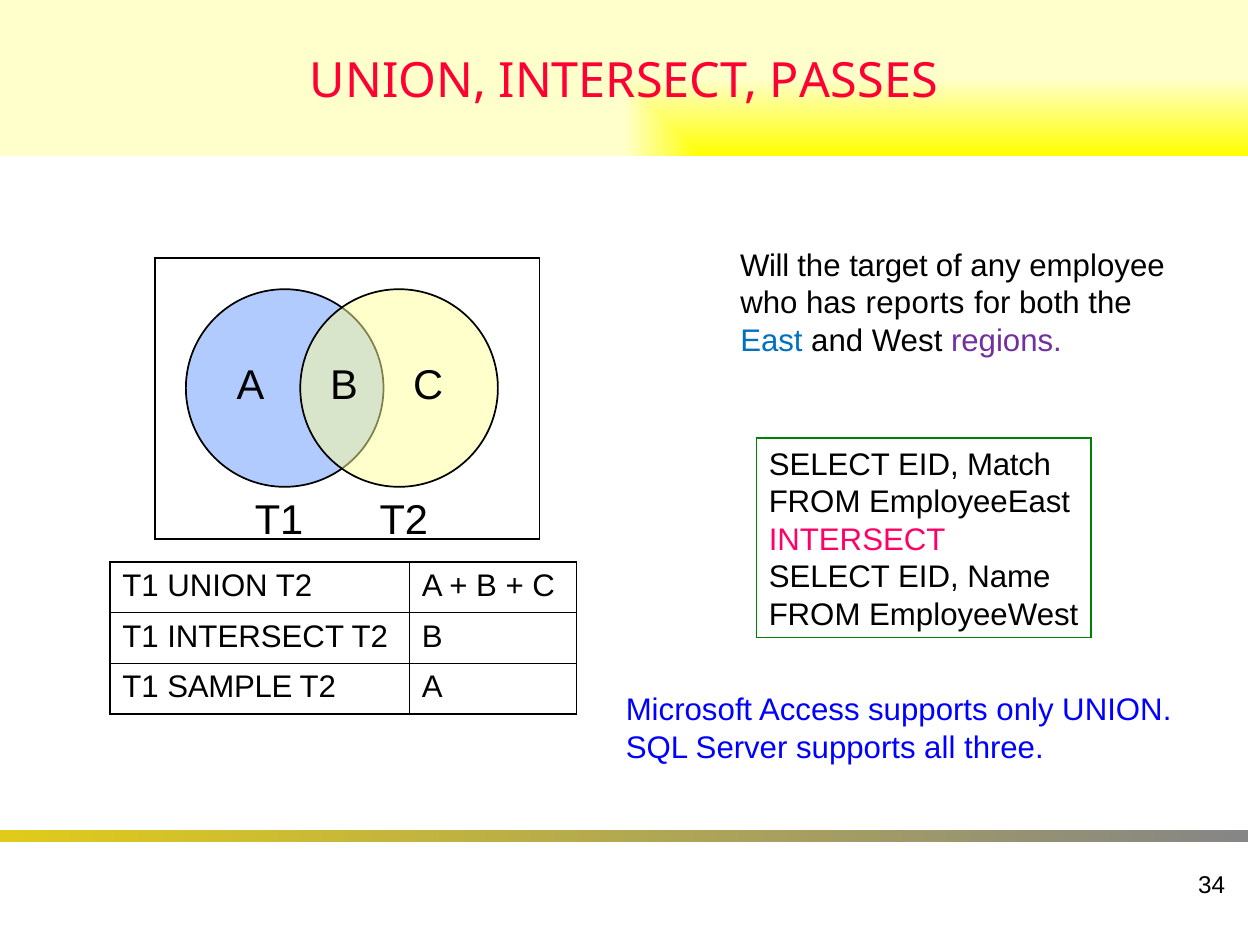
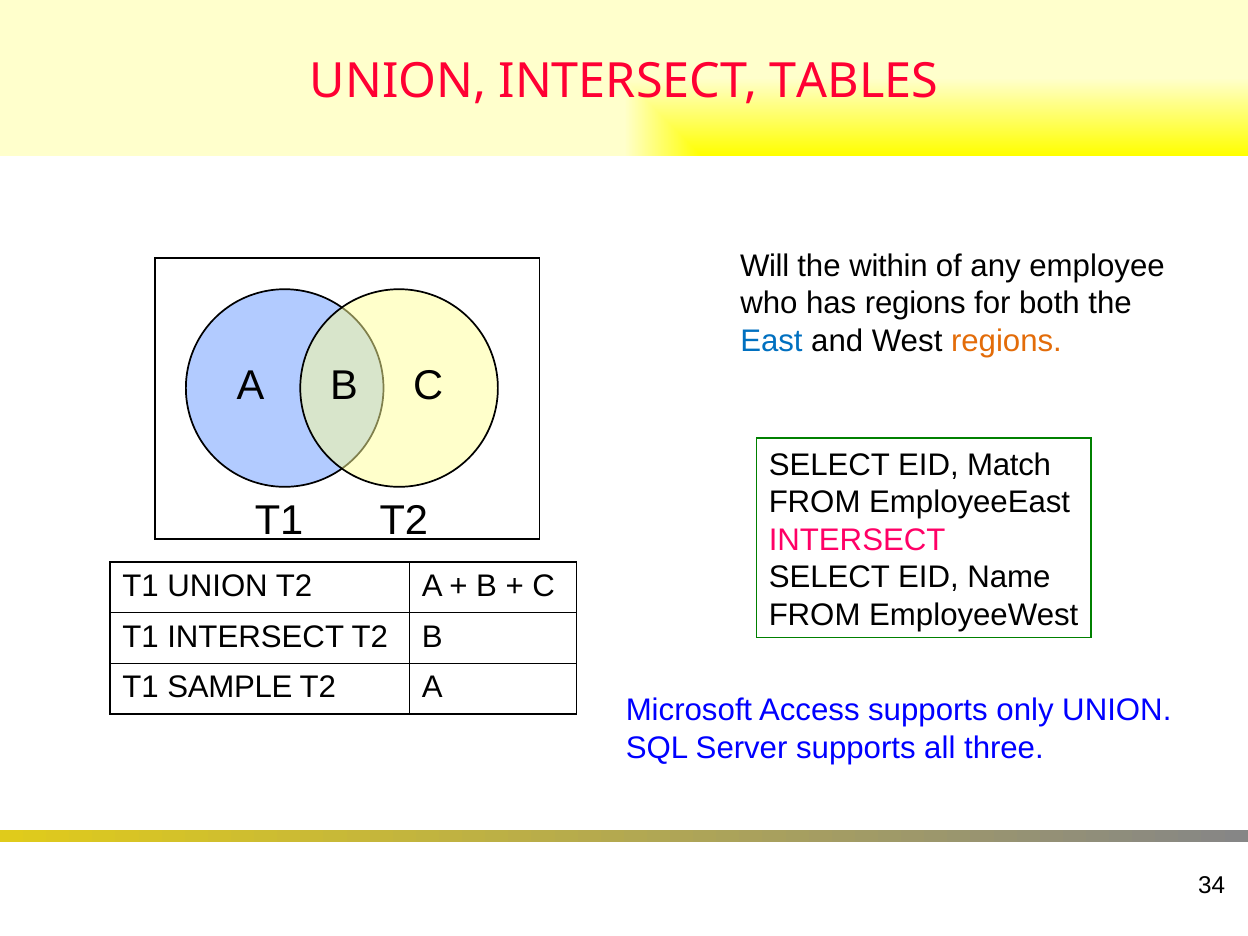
PASSES: PASSES -> TABLES (854, 81)
target: target -> within (888, 266)
has reports: reports -> regions (915, 304)
regions colour: purple -> orange (1006, 341)
